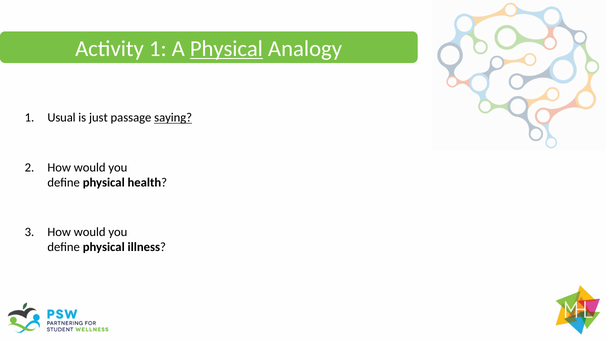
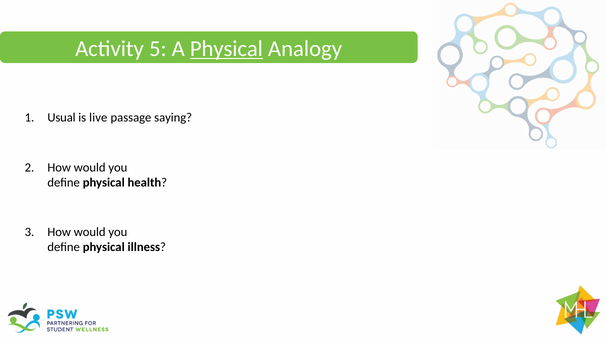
Activity 1: 1 -> 5 (158, 49)
just: just -> live (98, 118)
saying underline: present -> none (173, 118)
